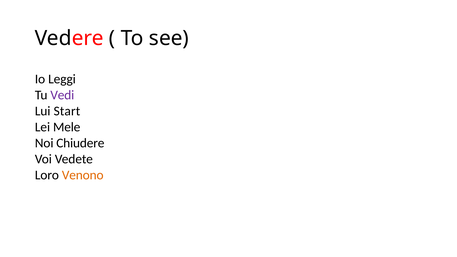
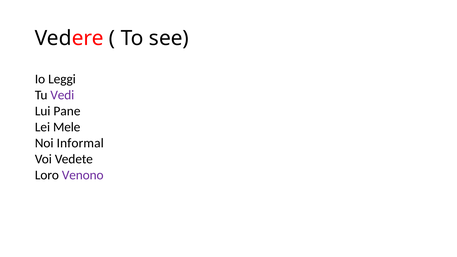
Start: Start -> Pane (67, 111)
Chiudere: Chiudere -> Informal (80, 143)
Venono colour: orange -> purple (83, 175)
